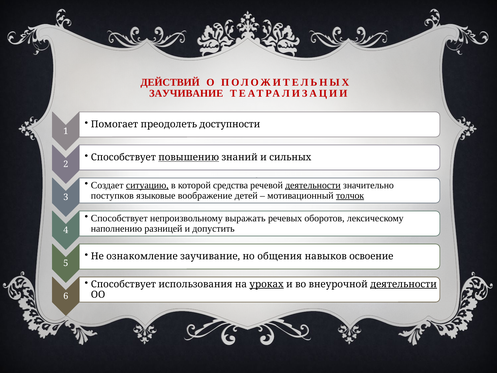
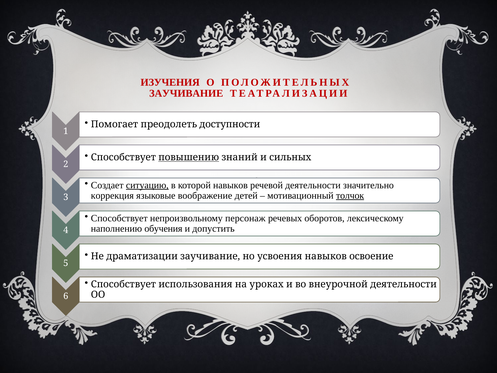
ДЕЙСТВИЙ: ДЕЙСТВИЙ -> ИЗУЧЕНИЯ (170, 82)
которой средства: средства -> навыков (230, 185)
деятельности underline: present -> none (313, 185)
поступков: поступков -> коррекция (112, 195)
выражать: выражать -> персонаж (245, 218)
разницей: разницей -> обучения (163, 229)
ознакомление: ознакомление -> драматизации (142, 256)
общения: общения -> усвоения (280, 256)
уроках underline: present -> none (267, 284)
деятельности underline: present -> none (404, 284)
